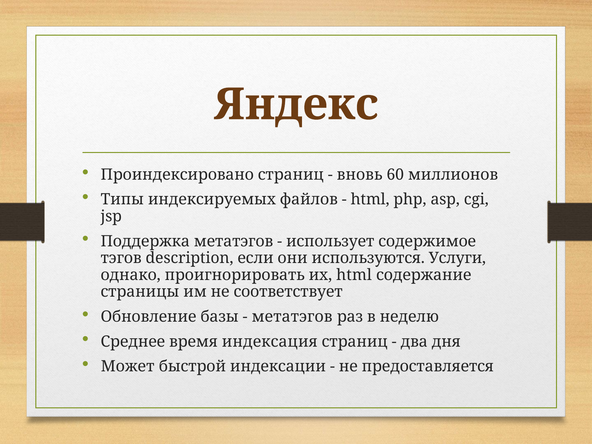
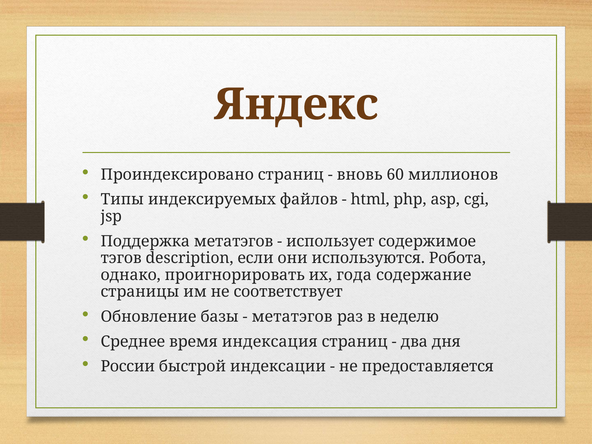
Услуги: Услуги -> Робота (457, 258)
их html: html -> года (354, 275)
Может: Может -> России (128, 366)
